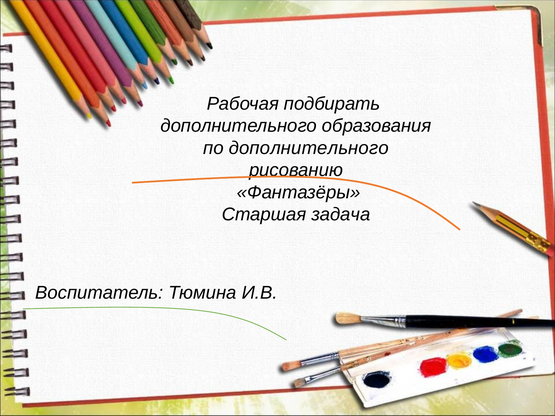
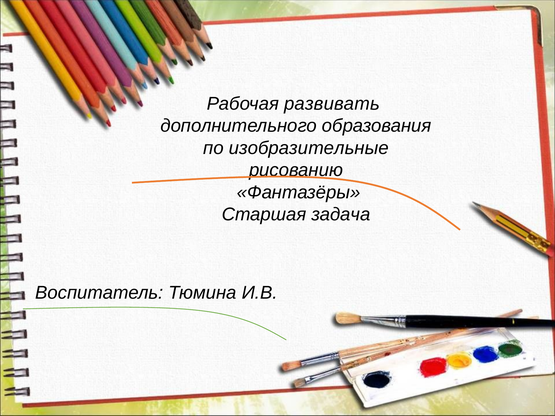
подбирать: подбирать -> развивать (332, 104)
по дополнительного: дополнительного -> изобразительные (309, 148)
